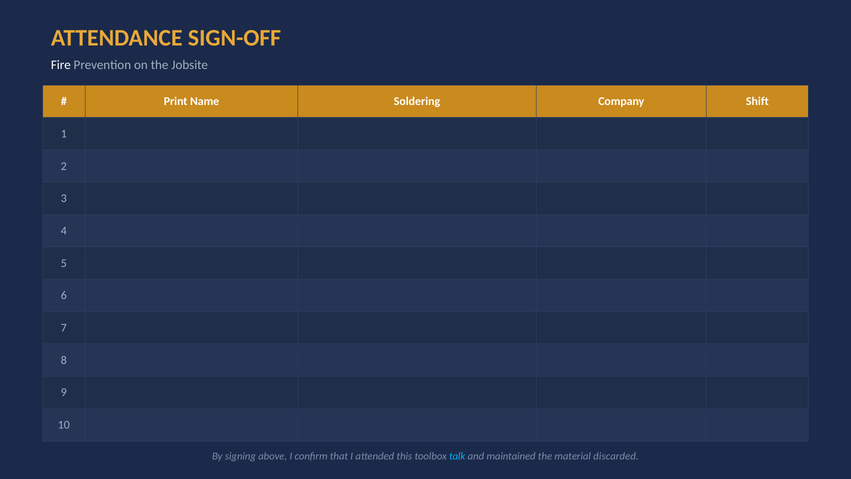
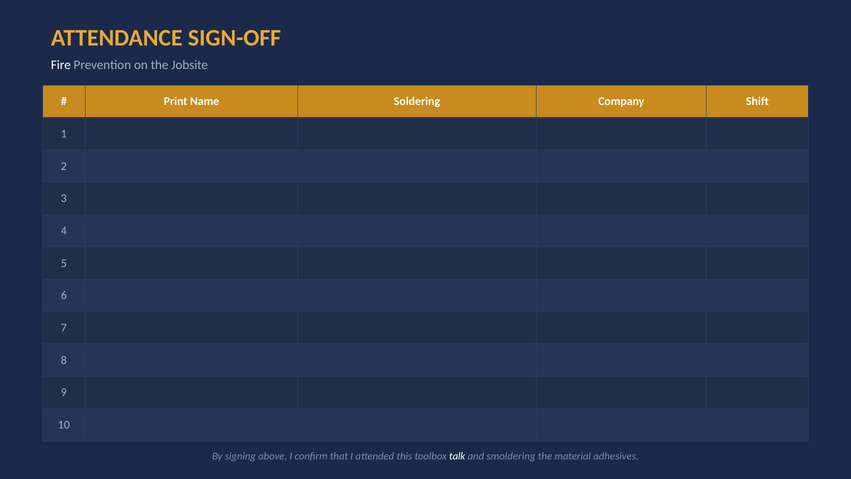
talk colour: light blue -> white (457, 456)
maintained: maintained -> smoldering (511, 456)
discarded: discarded -> adhesives (616, 456)
